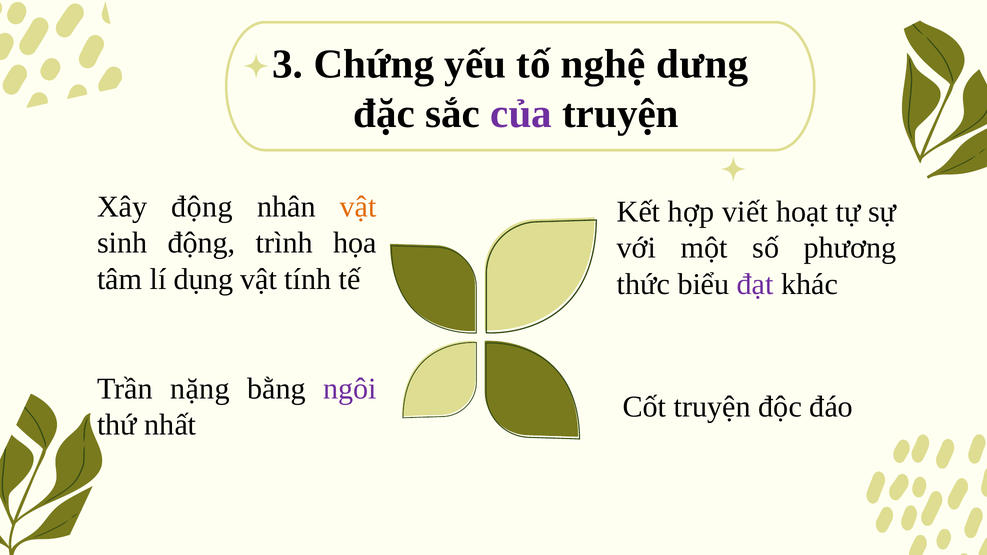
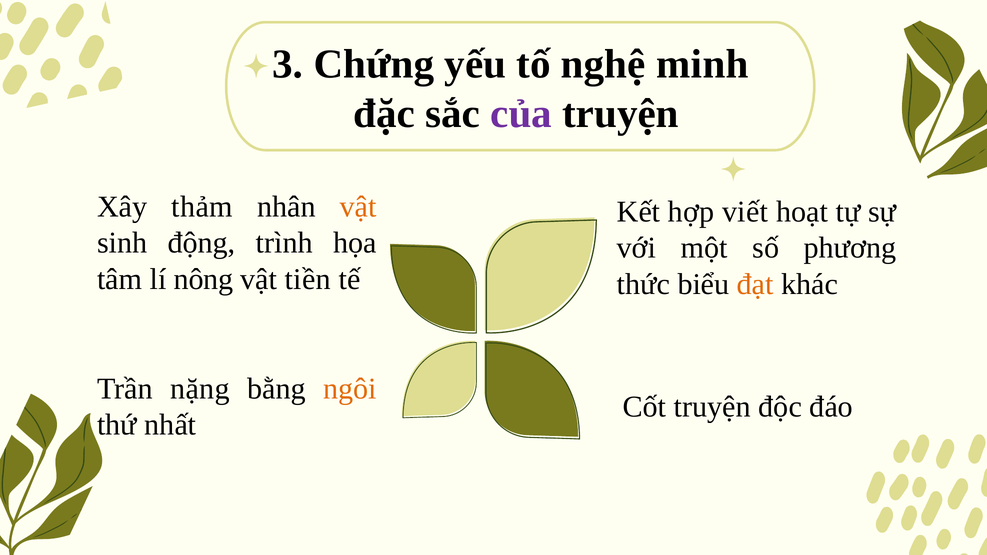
dưng: dưng -> minh (702, 64)
Xây động: động -> thảm (202, 207)
dụng: dụng -> nông (203, 279)
tính: tính -> tiền (308, 279)
đạt colour: purple -> orange (755, 284)
ngôi colour: purple -> orange (350, 389)
